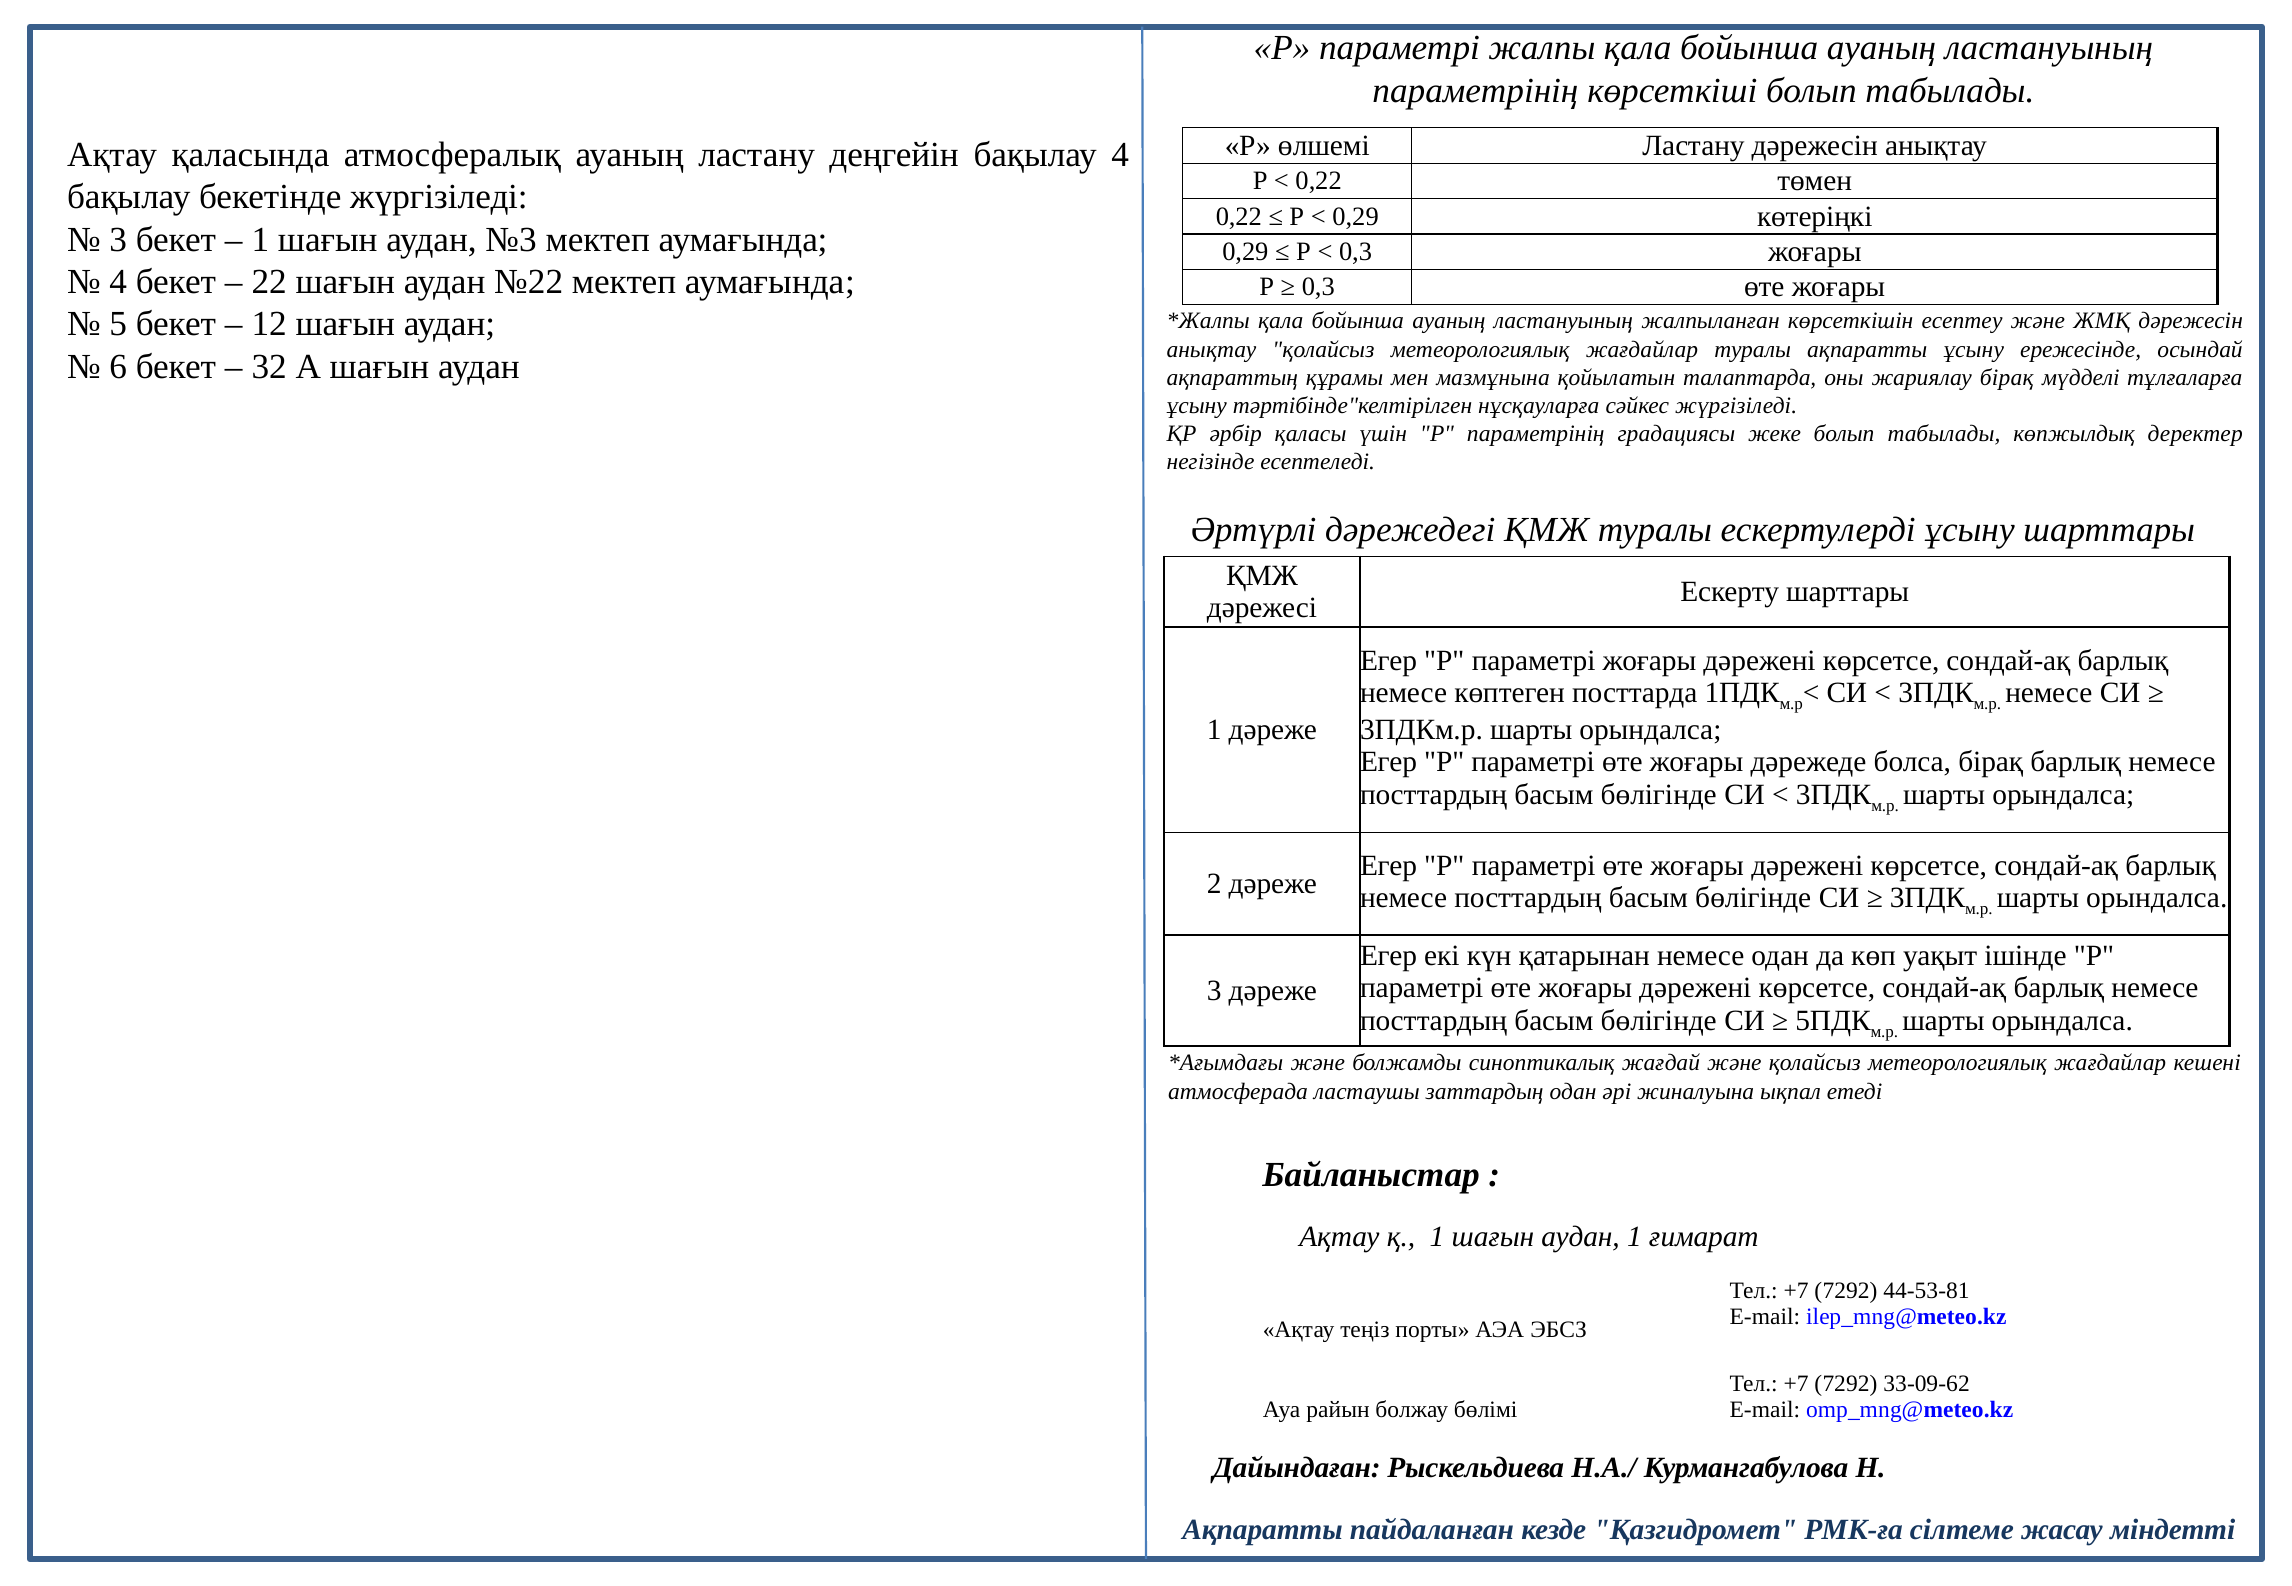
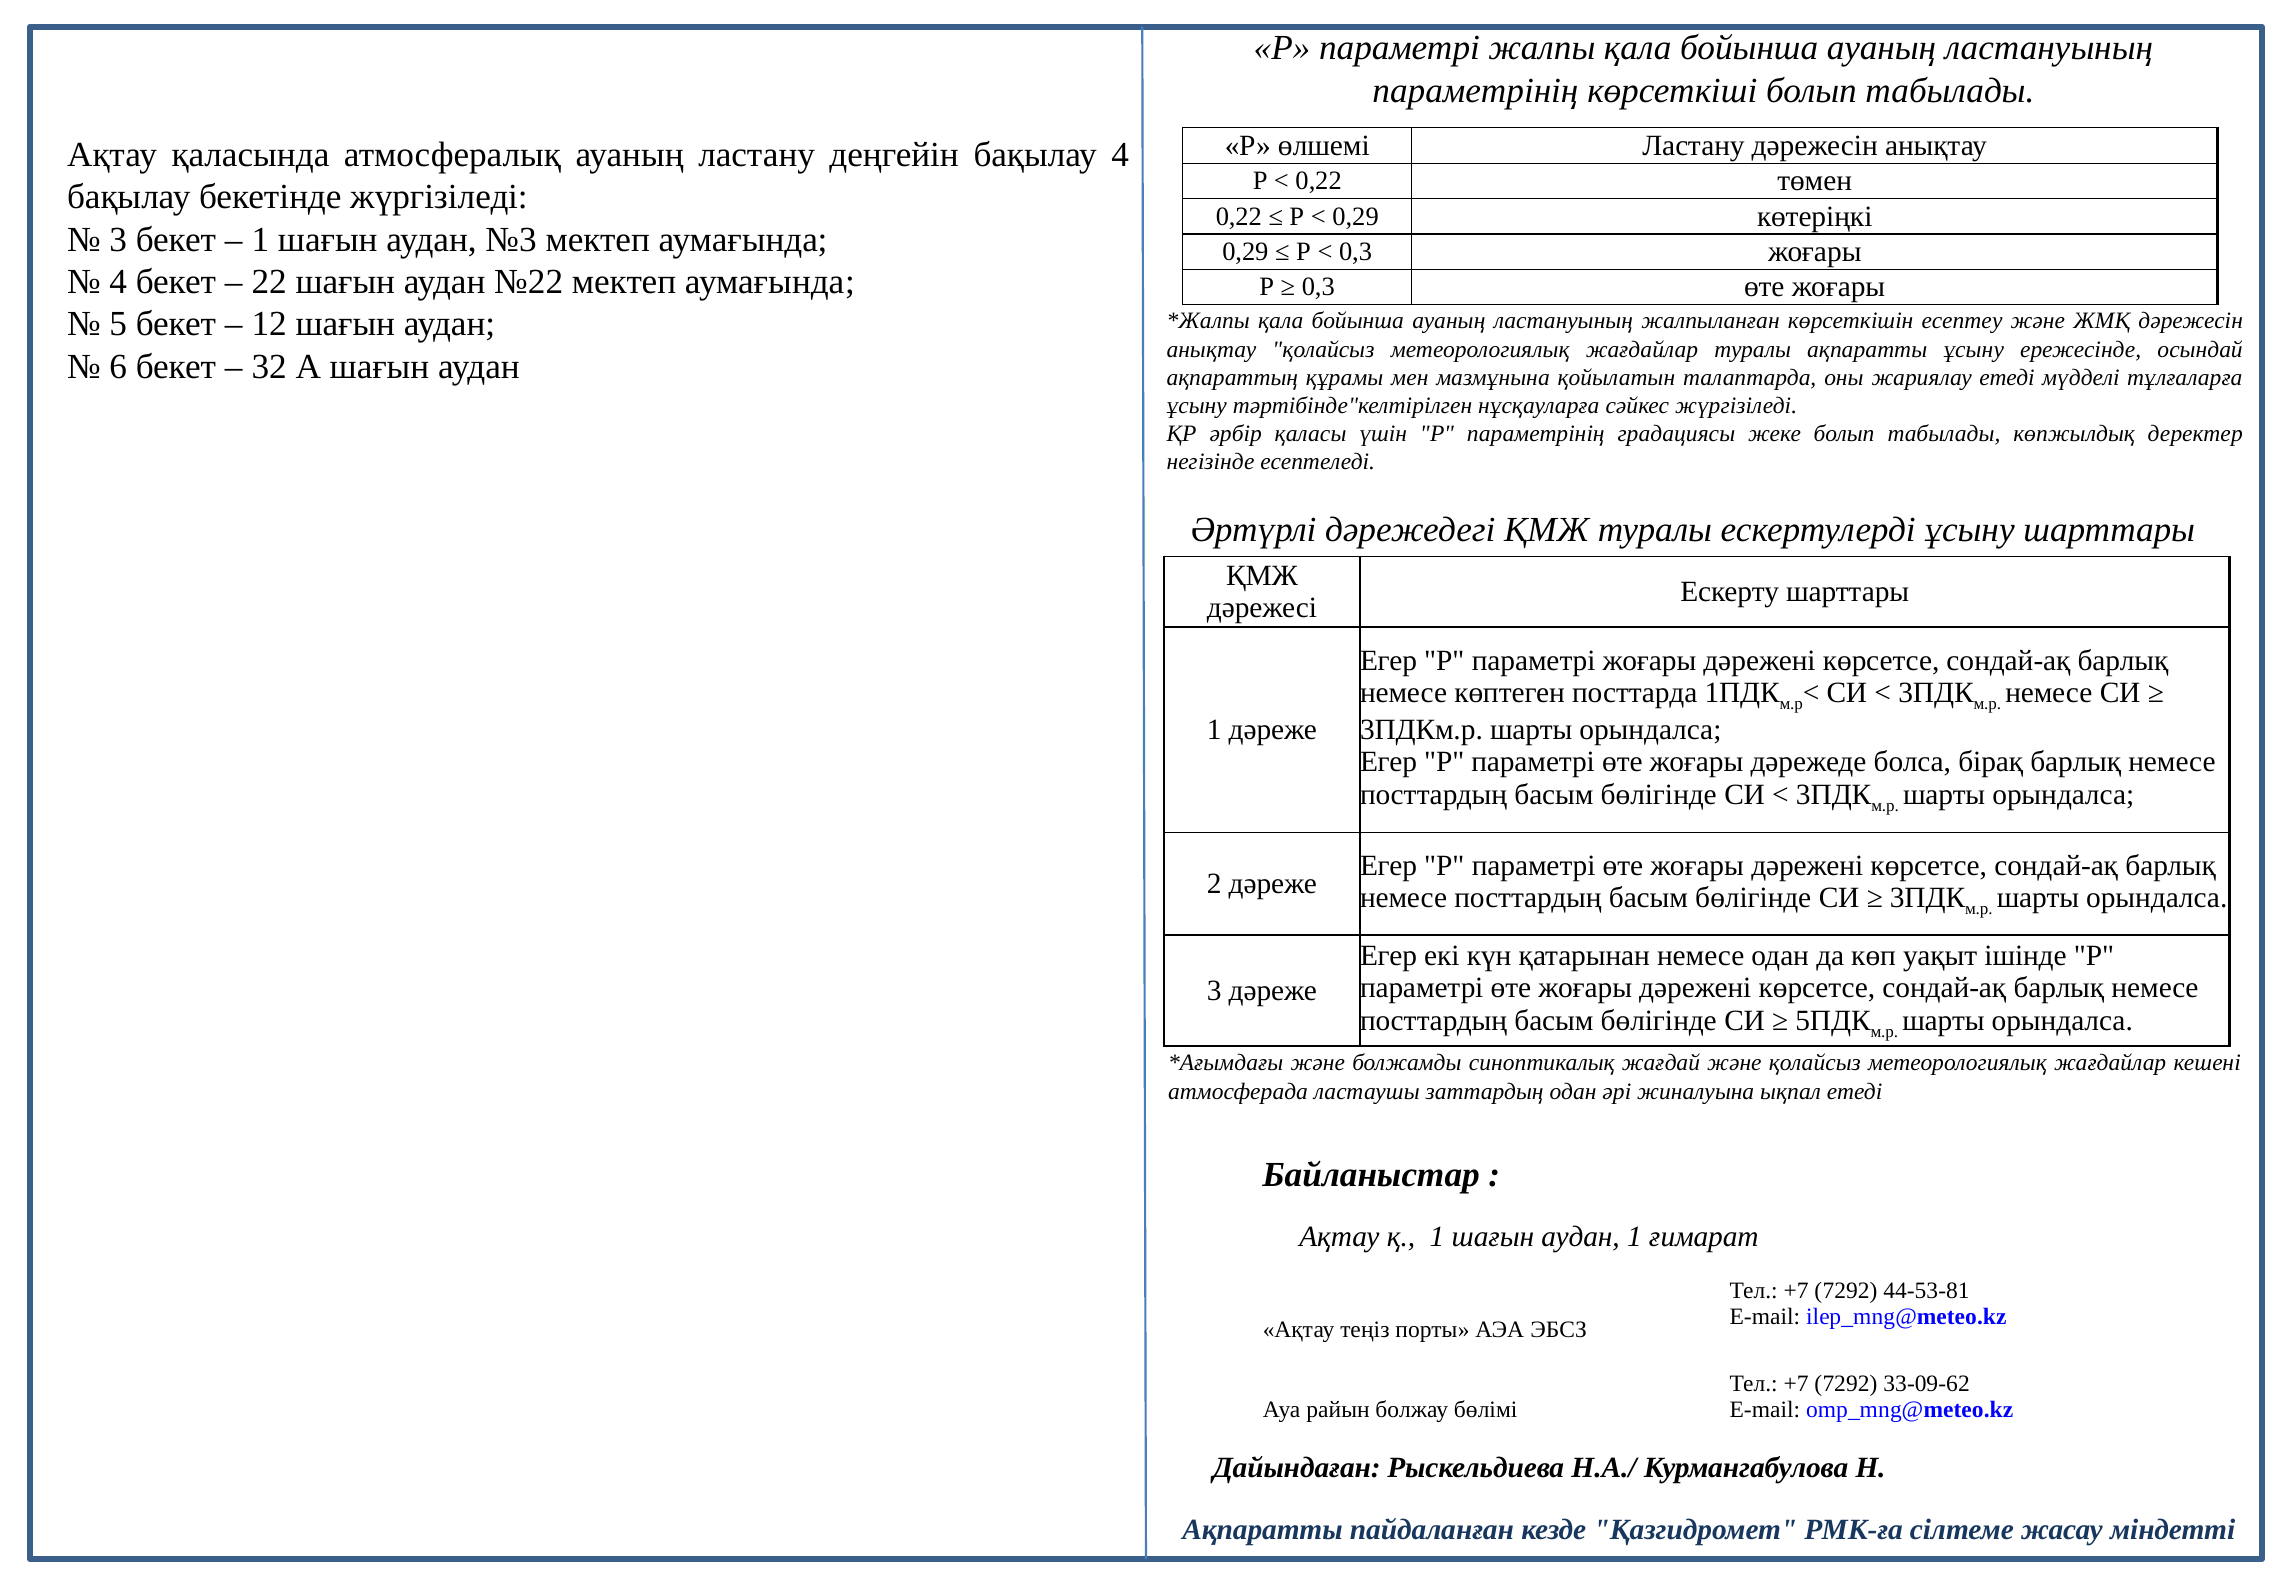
жариялау бірақ: бірақ -> етеді (2007, 378)
